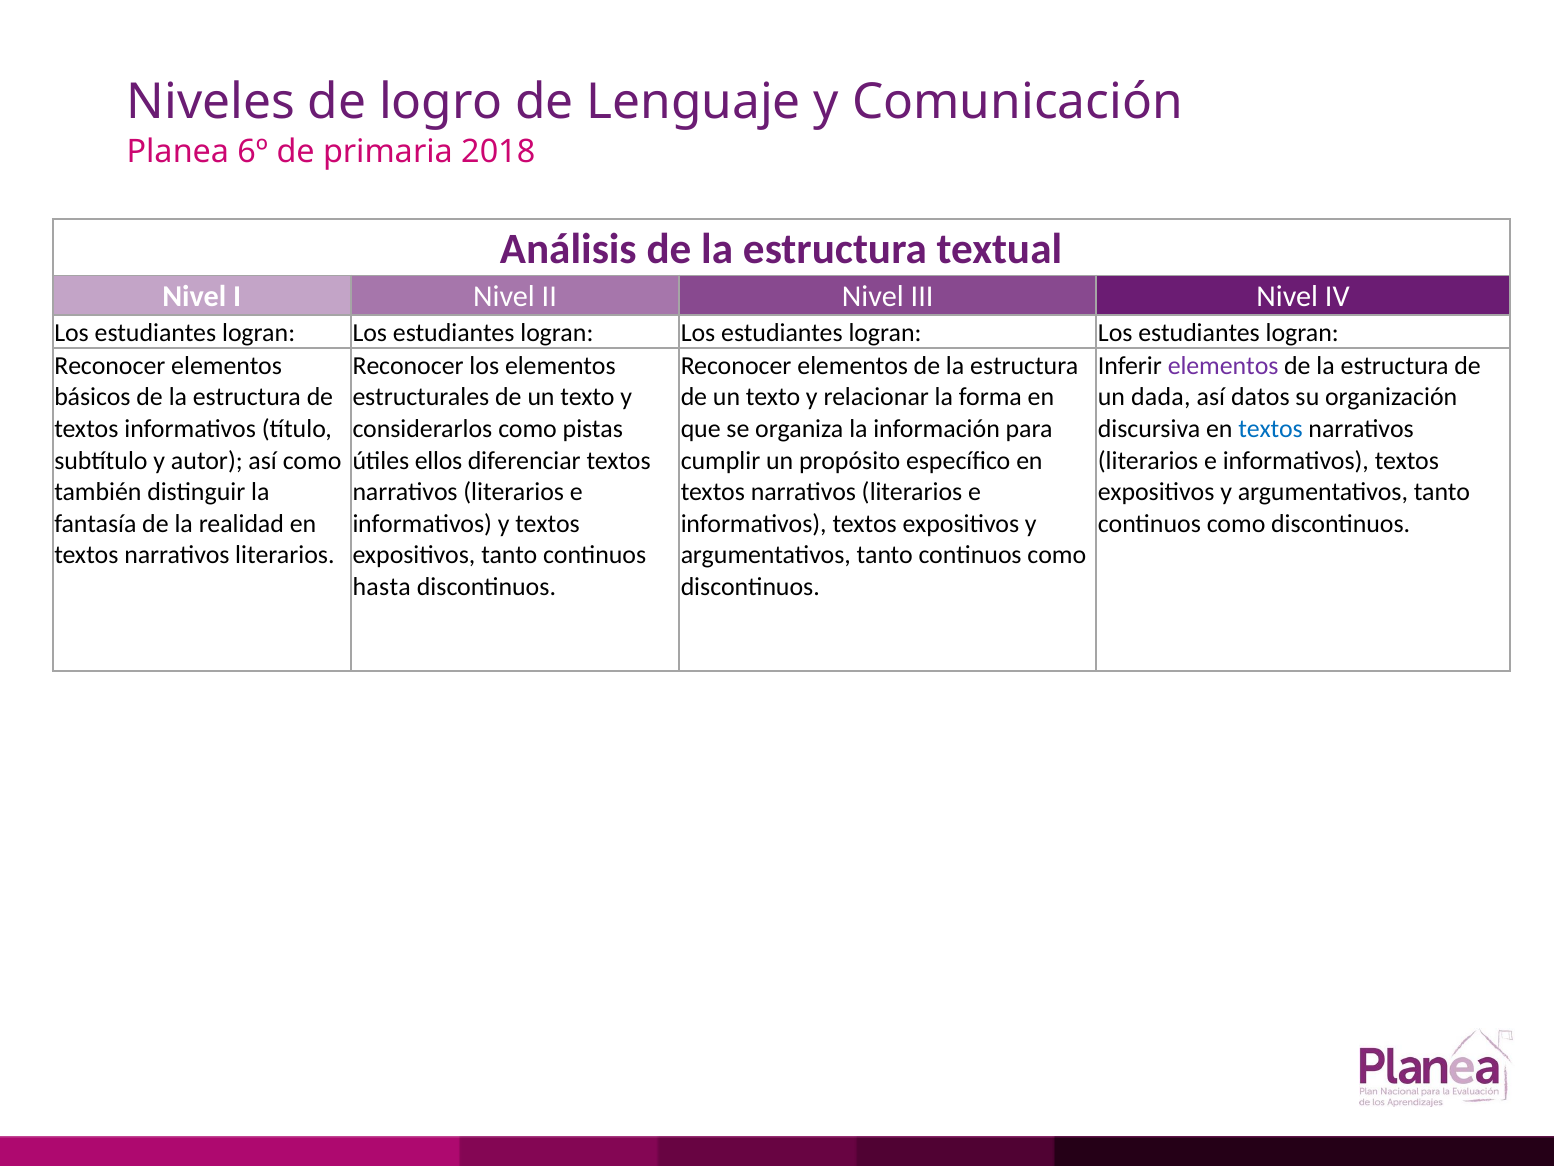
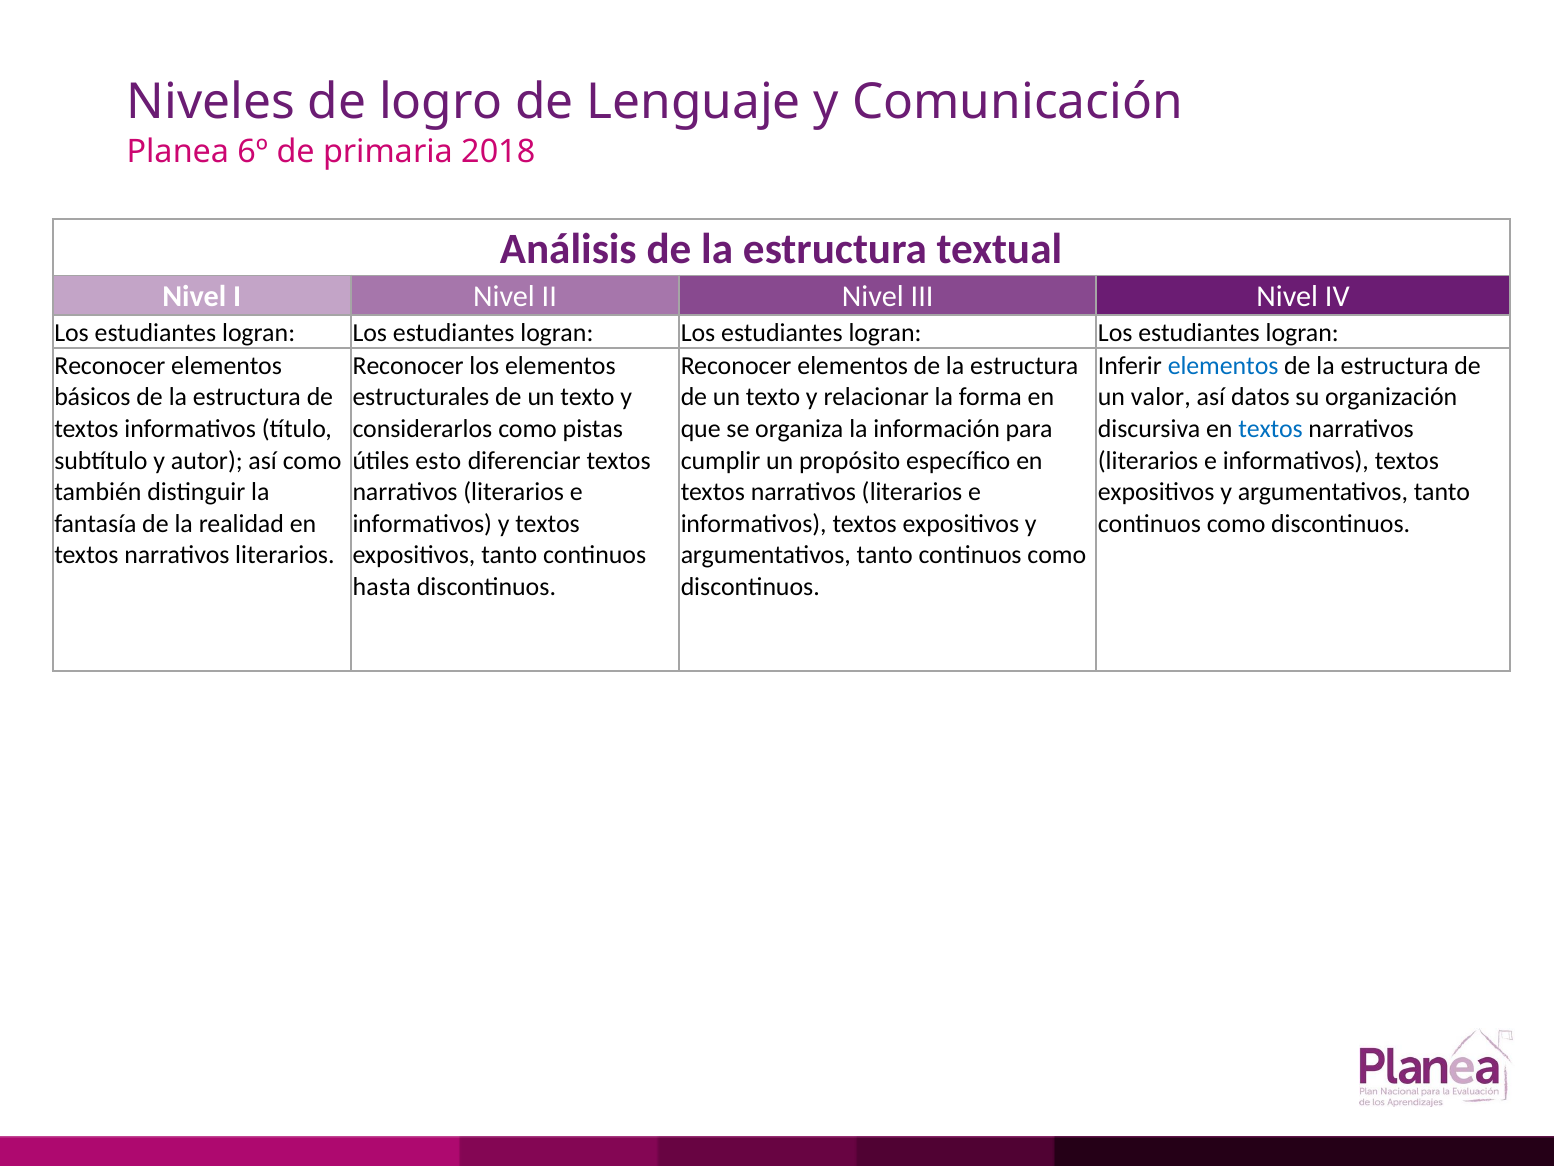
elementos colour: purple -> blue (1223, 366)
dada: dada -> valor (1161, 397)
ellos: ellos -> esto (438, 460)
